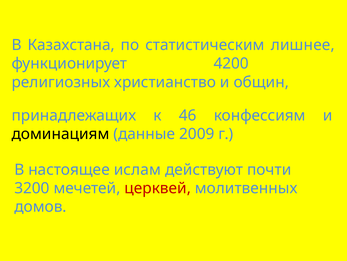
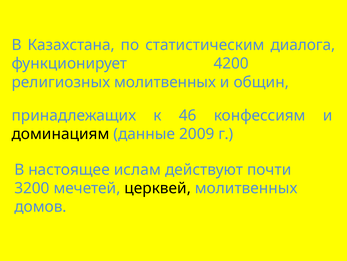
лишнее: лишнее -> диалога (303, 45)
религиозных христианство: христианство -> молитвенных (165, 82)
церквей colour: red -> black (158, 188)
